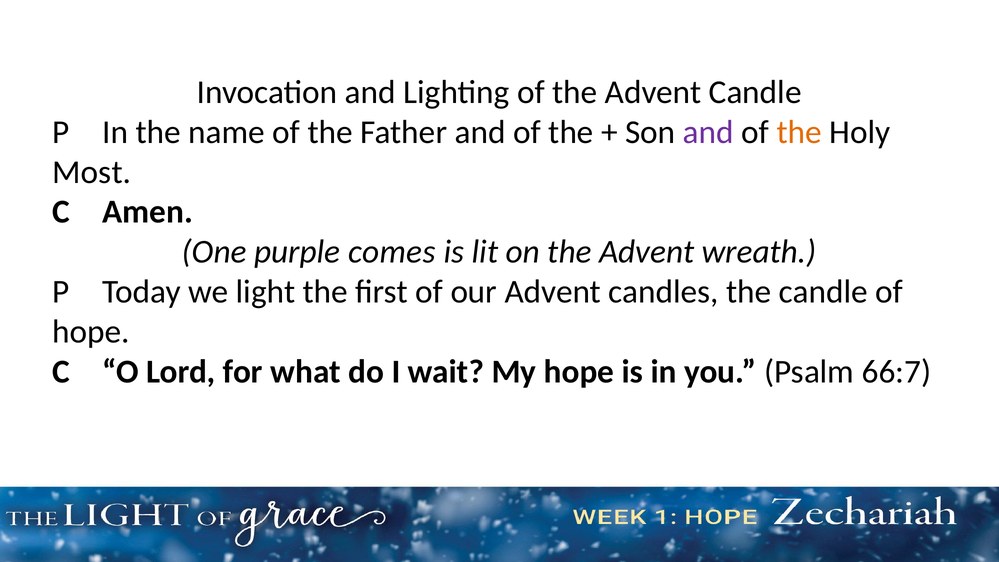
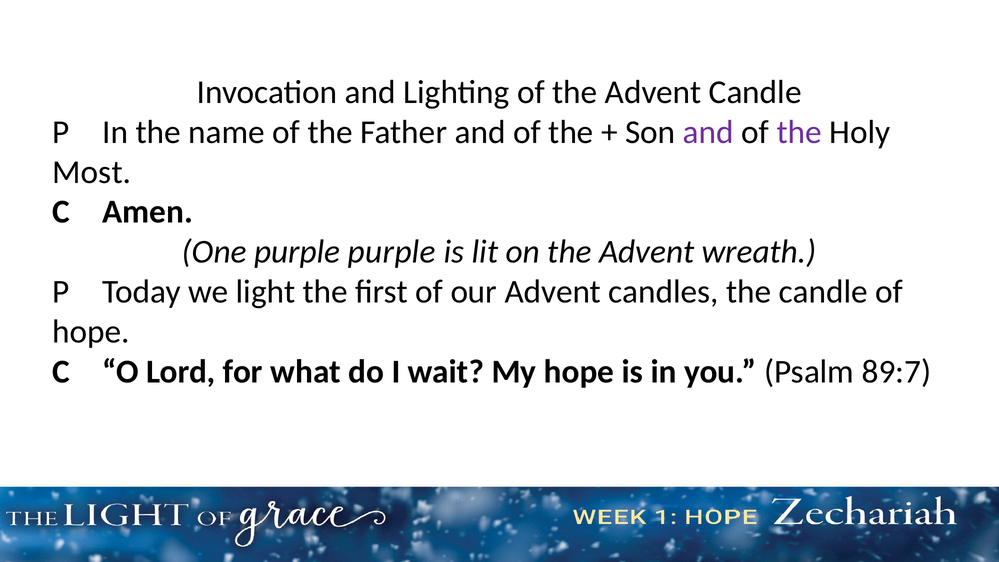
the colour: orange -> purple (799, 132)
purple comes: comes -> purple (392, 252)
66:7: 66:7 -> 89:7 (896, 372)
